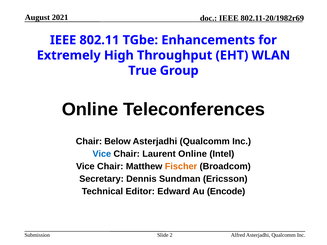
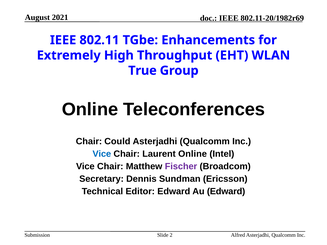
Below: Below -> Could (117, 141)
Fischer colour: orange -> purple (181, 167)
Au Encode: Encode -> Edward (226, 192)
